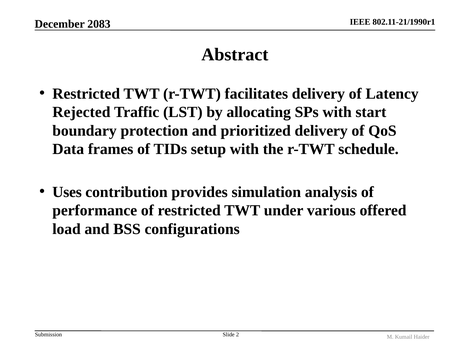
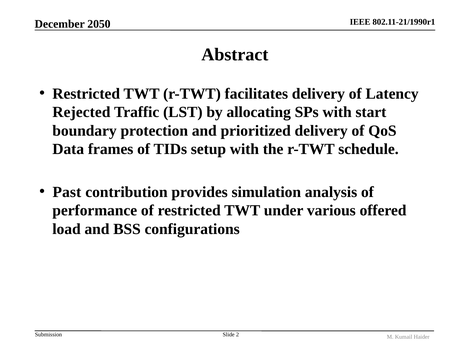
2083: 2083 -> 2050 (99, 24)
Uses: Uses -> Past (67, 192)
